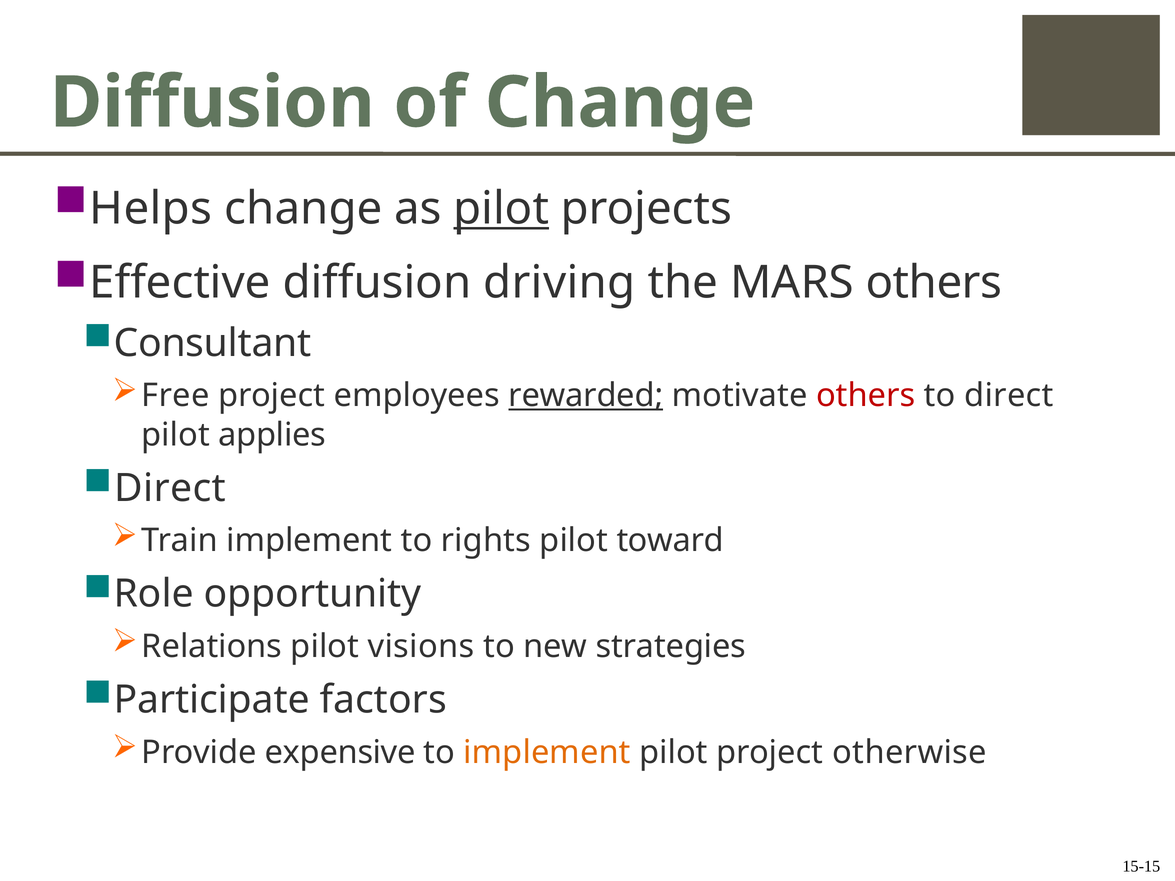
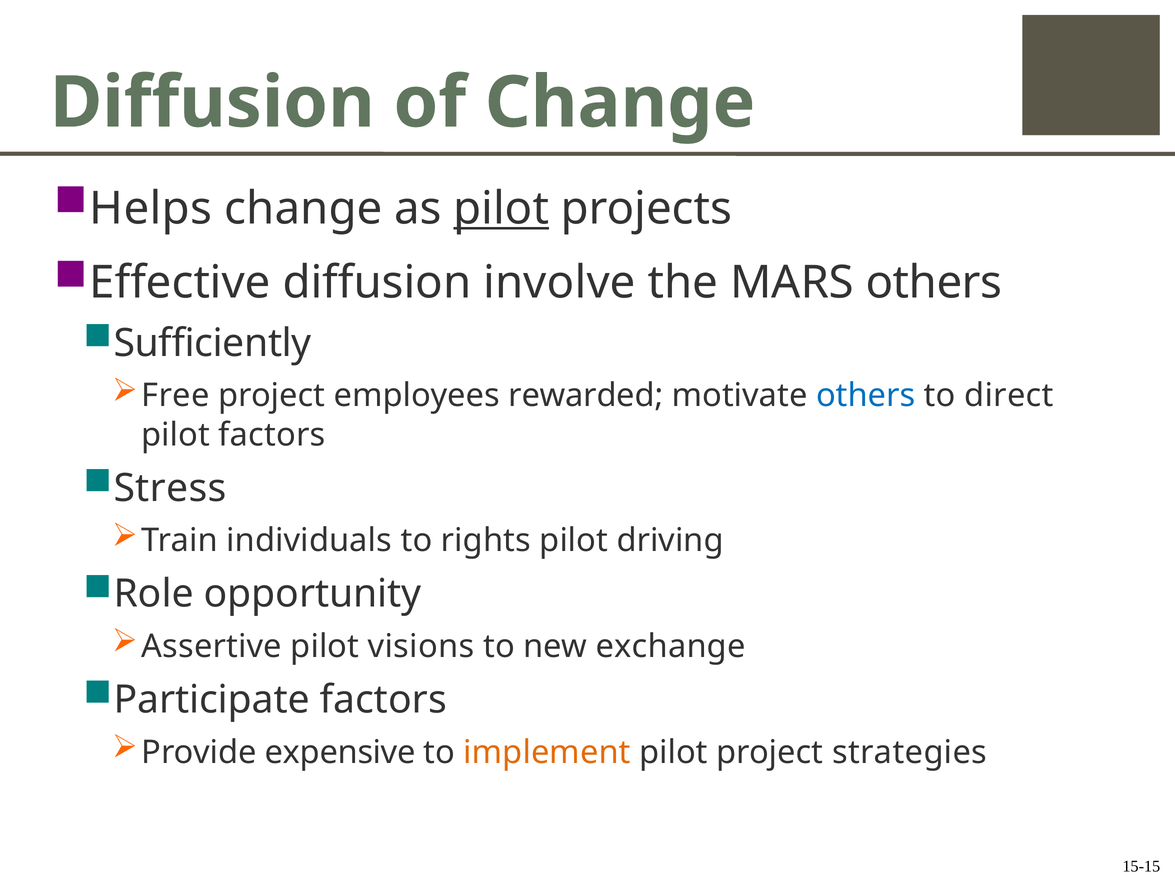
driving: driving -> involve (559, 283)
Consultant: Consultant -> Sufficiently (212, 343)
rewarded underline: present -> none (586, 396)
others colour: red -> blue (866, 396)
pilot applies: applies -> factors (272, 435)
Direct: Direct -> Stress (170, 488)
Train implement: implement -> individuals (309, 541)
toward: toward -> driving (670, 541)
Relations: Relations -> Assertive (212, 647)
strategies: strategies -> exchange (671, 647)
otherwise: otherwise -> strategies (910, 752)
